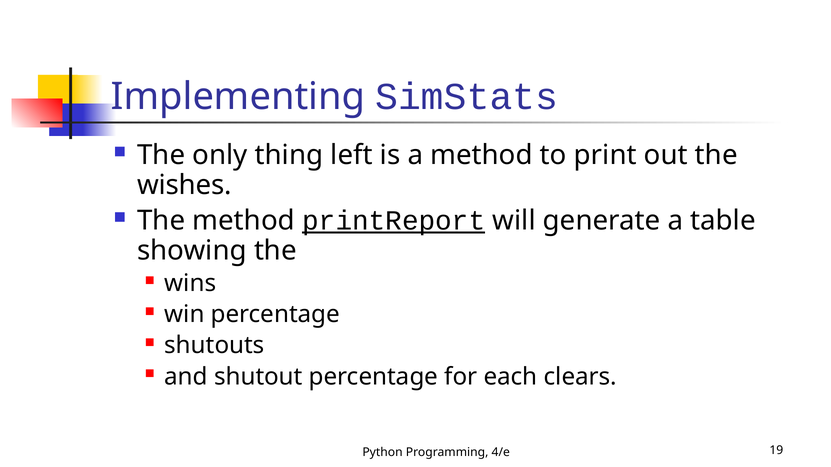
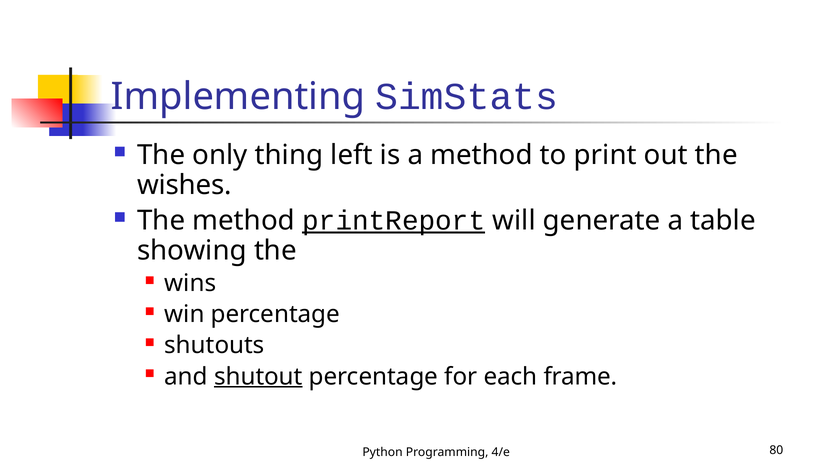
shutout underline: none -> present (258, 377)
clears: clears -> frame (580, 377)
19: 19 -> 80 (776, 451)
